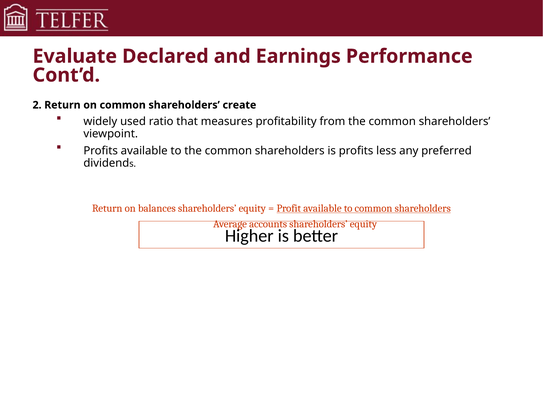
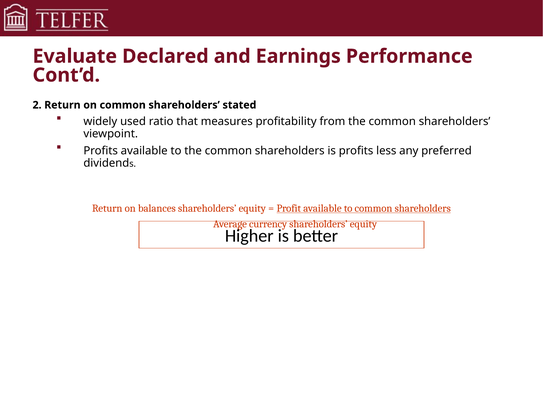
create: create -> stated (239, 105)
accounts: accounts -> currency (268, 224)
